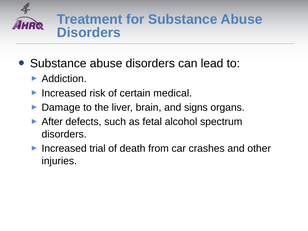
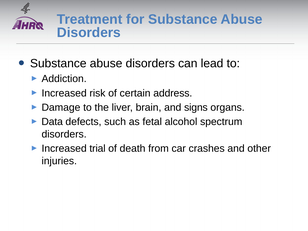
medical: medical -> address (173, 93)
After: After -> Data (52, 122)
